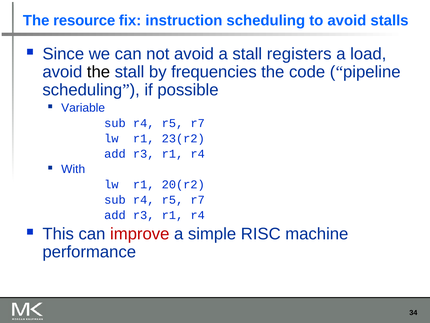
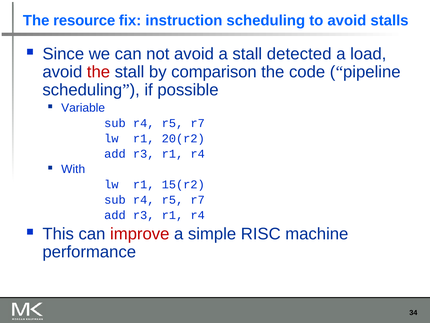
registers: registers -> detected (299, 54)
the colour: black -> red (99, 72)
frequencies: frequencies -> comparison (214, 72)
23(r2: 23(r2 -> 20(r2 (183, 138)
20(r2: 20(r2 -> 15(r2 (183, 184)
